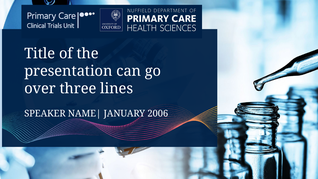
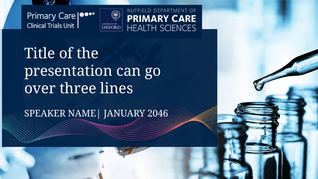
2006: 2006 -> 2046 (158, 113)
